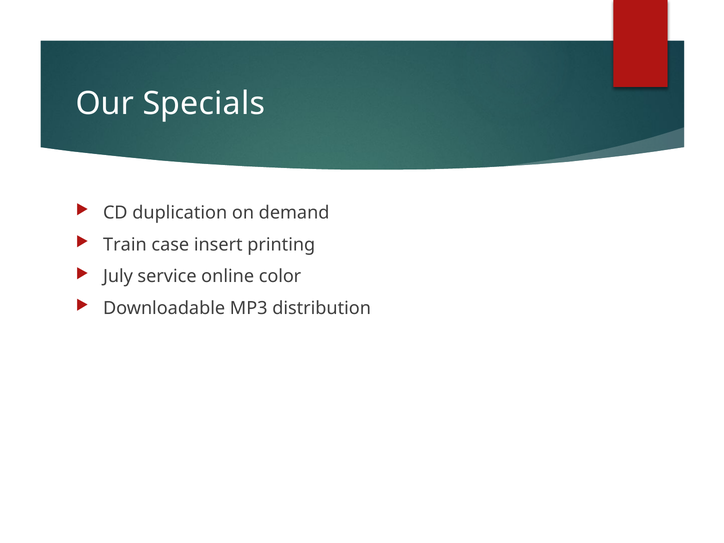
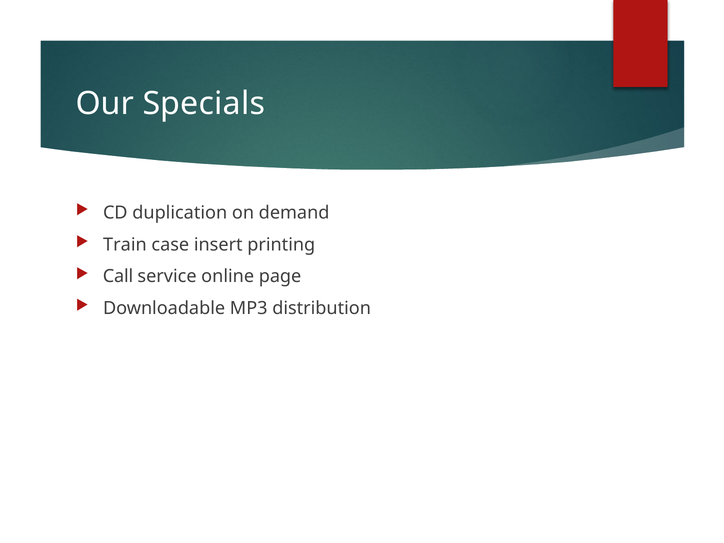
July: July -> Call (118, 276)
color: color -> page (280, 276)
